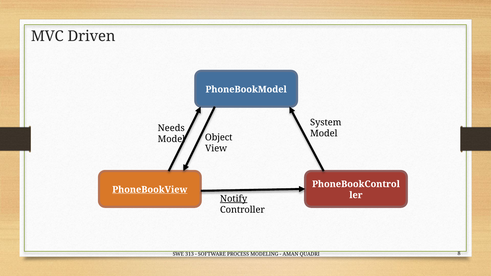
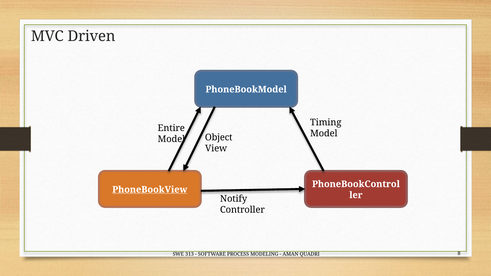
System: System -> Timing (326, 122)
Needs: Needs -> Entire (171, 128)
Notify underline: present -> none (234, 199)
